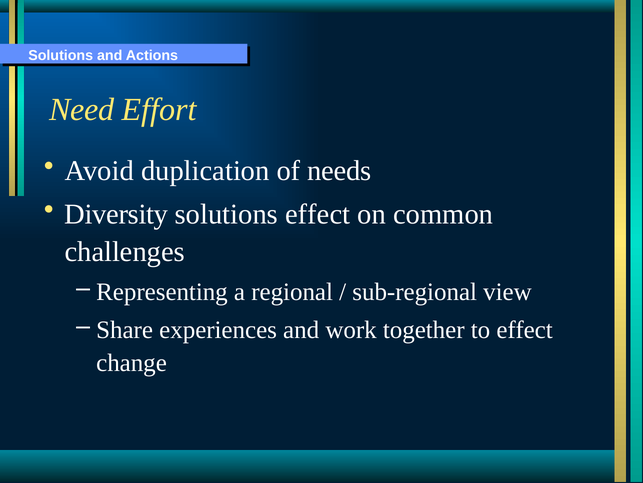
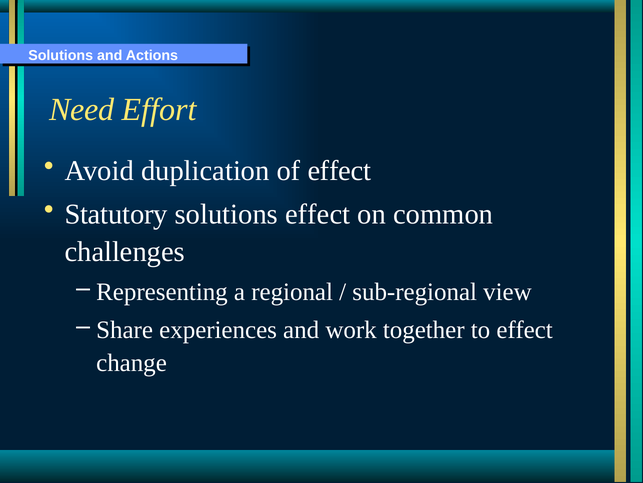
of needs: needs -> effect (339, 170)
Diversity: Diversity -> Statutory (116, 214)
